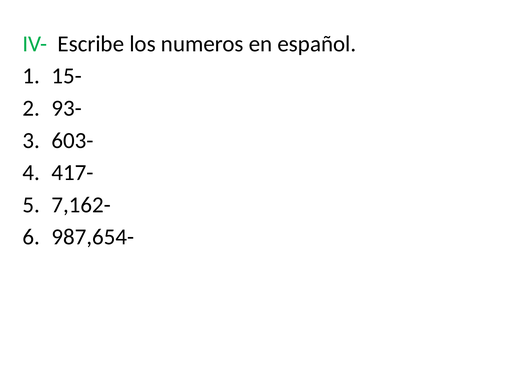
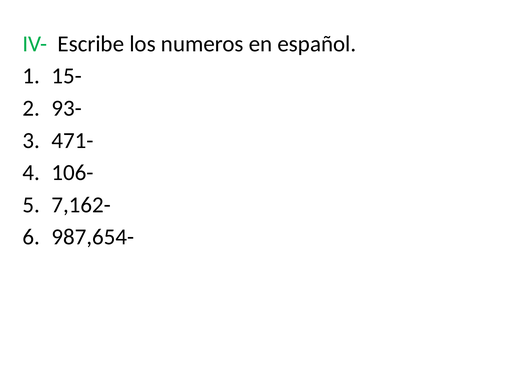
603-: 603- -> 471- (72, 140)
417-: 417- -> 106- (72, 173)
